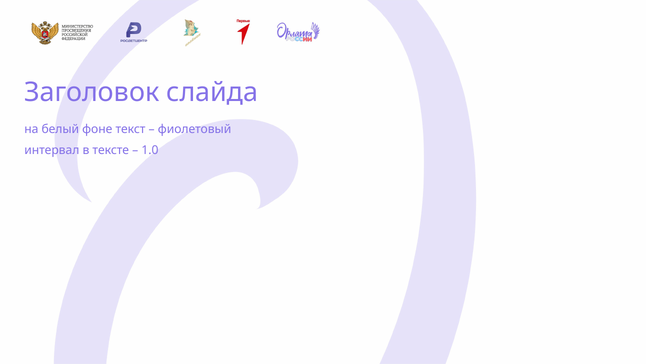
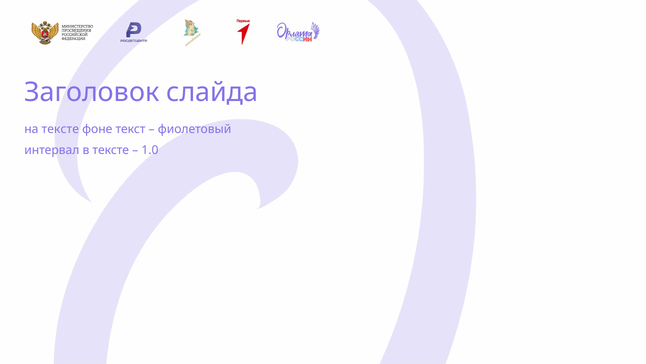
на белый: белый -> тексте (60, 129)
